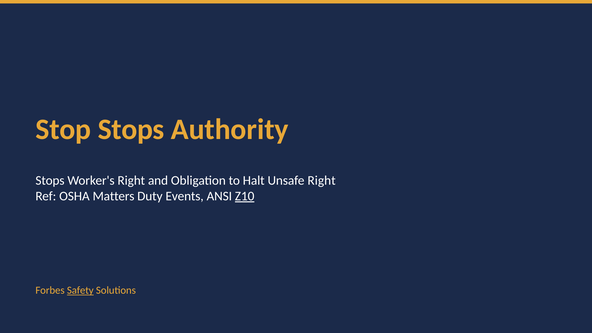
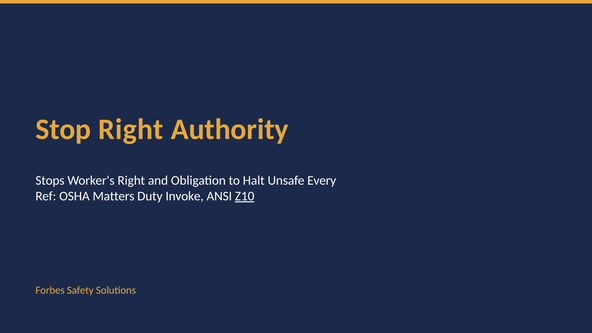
Stop Stops: Stops -> Right (131, 129)
Unsafe Right: Right -> Every (322, 180)
Events: Events -> Invoke (185, 196)
Safety underline: present -> none (80, 290)
